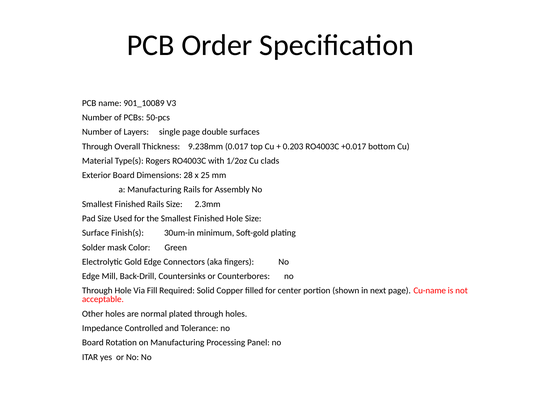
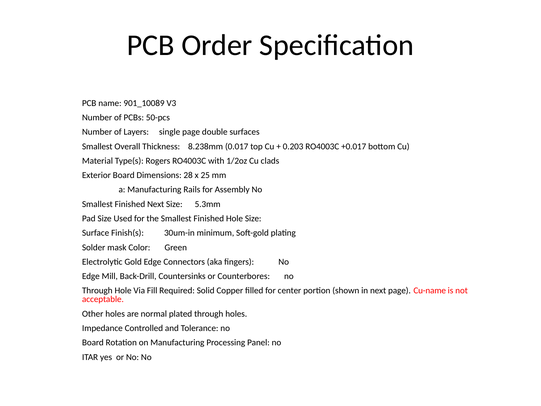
Through: Through -> Smallest (97, 146)
9.238mm: 9.238mm -> 8.238mm (206, 146)
Finished Rails: Rails -> Next (156, 204)
2.3mm: 2.3mm -> 5.3mm (208, 204)
